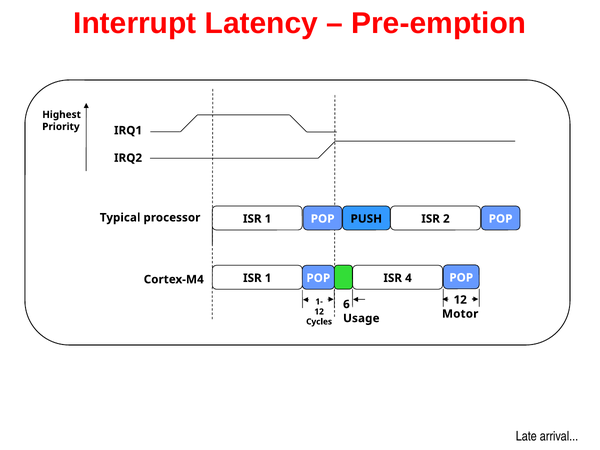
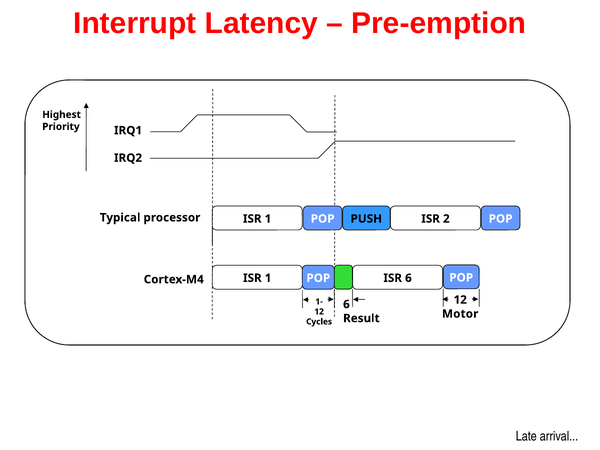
ISR 4: 4 -> 6 (408, 278)
Usage: Usage -> Result (361, 318)
